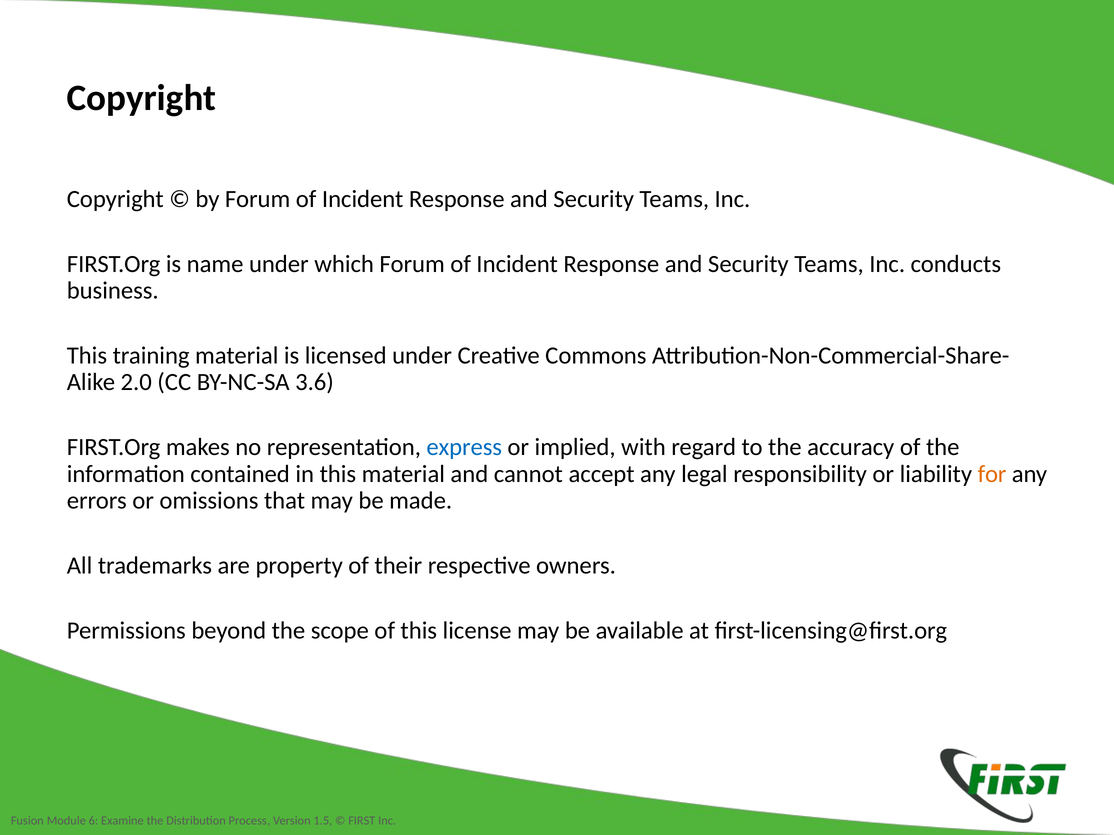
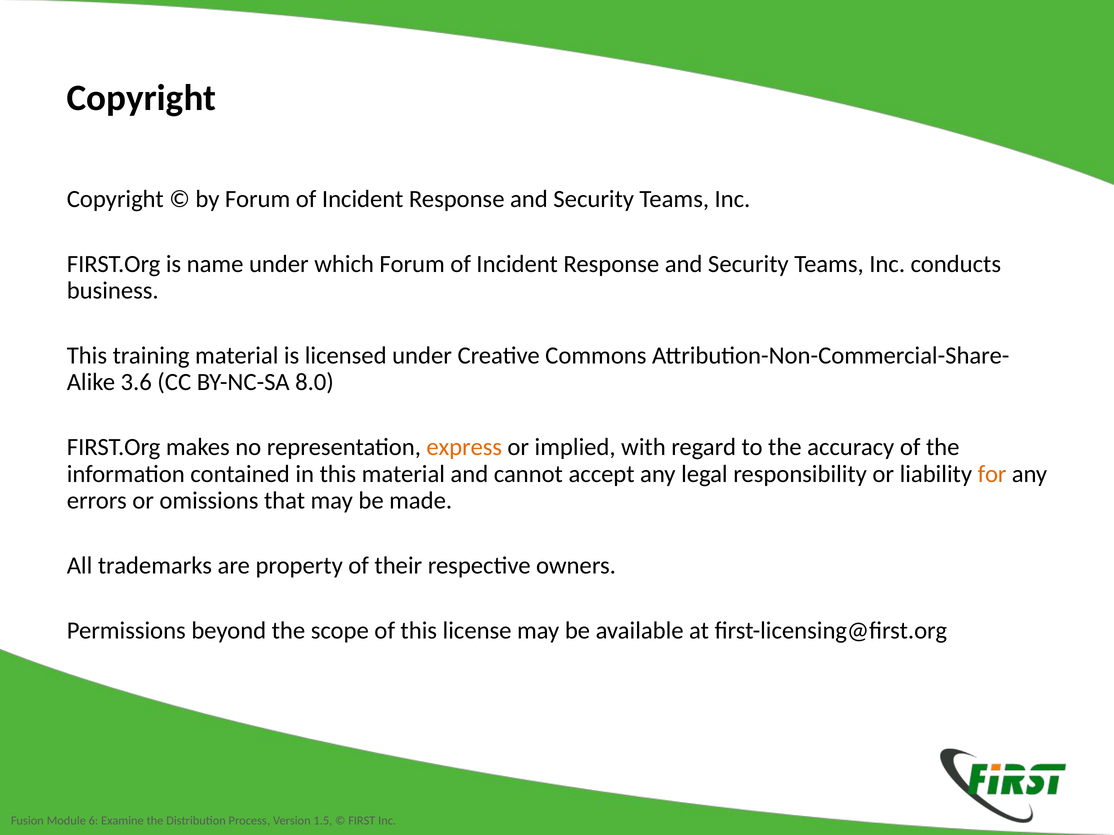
2.0: 2.0 -> 3.6 (136, 383)
3.6: 3.6 -> 8.0 (315, 383)
express colour: blue -> orange (464, 448)
